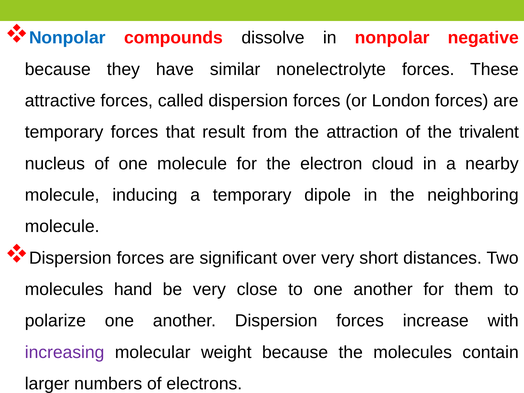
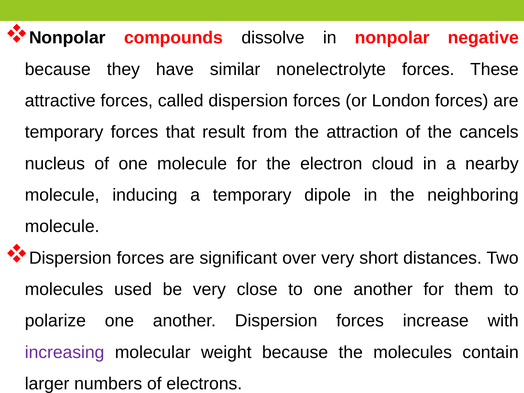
Nonpolar colour: blue -> black (67, 38)
trivalent: trivalent -> cancels (489, 132)
hand: hand -> used (133, 289)
